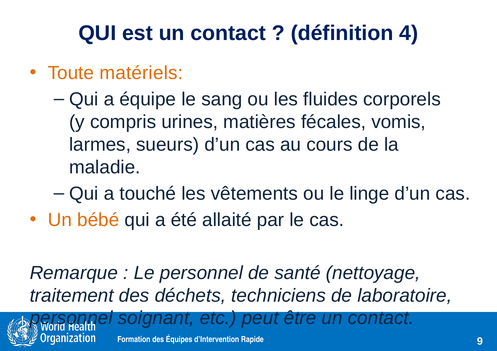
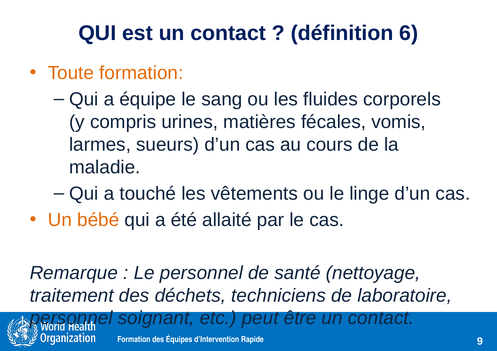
4: 4 -> 6 (409, 33)
Toute matériels: matériels -> formation (141, 73)
